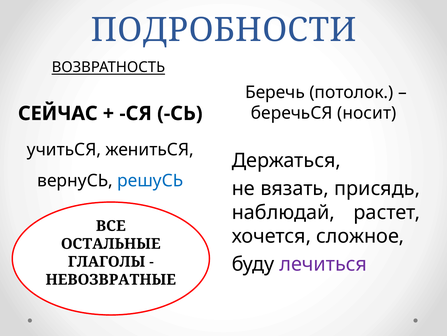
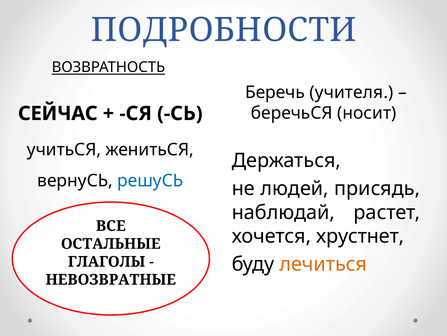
потолок: потолок -> учителя (351, 92)
вязать: вязать -> людей (295, 188)
сложное: сложное -> хрустнет (360, 236)
лечиться colour: purple -> orange (323, 264)
